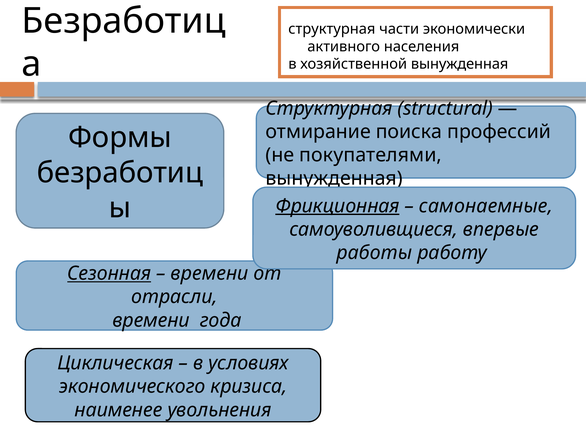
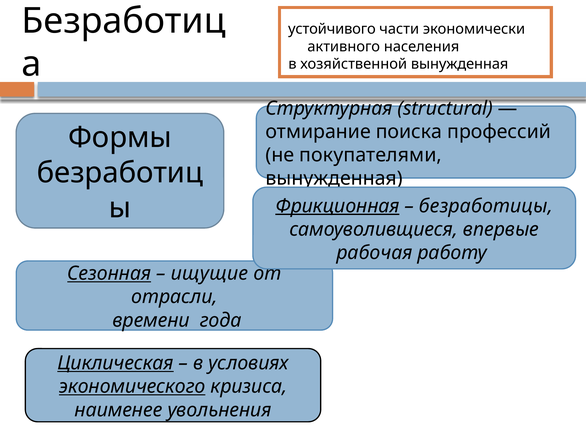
структурная: структурная -> устойчивого (332, 29)
самонаемные: самонаемные -> безработицы (486, 206)
работы: работы -> рабочая (374, 253)
времени: времени -> ищущие (209, 274)
Циклическая underline: none -> present (116, 364)
экономического underline: none -> present (132, 387)
